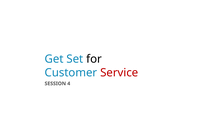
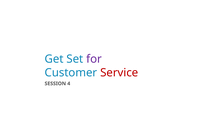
for colour: black -> purple (94, 59)
